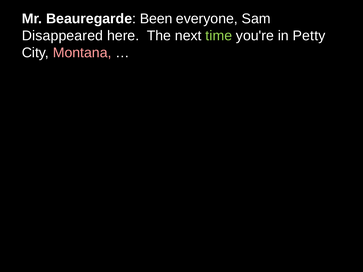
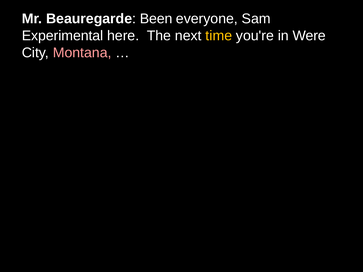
Disappeared: Disappeared -> Experimental (63, 36)
time colour: light green -> yellow (219, 36)
Petty: Petty -> Were (309, 36)
